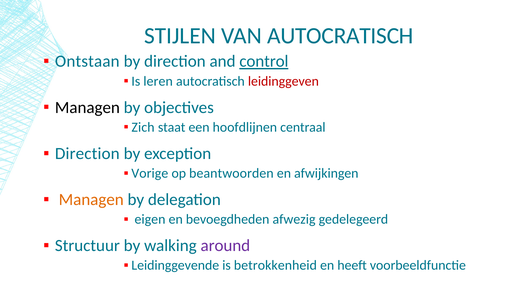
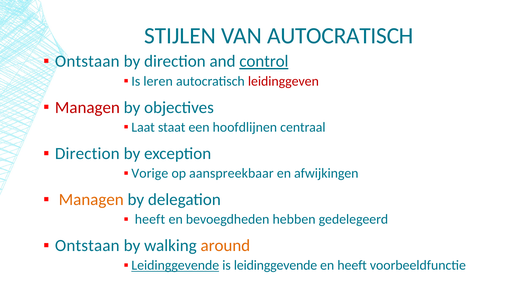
Managen colour: black -> red (87, 107)
Zich: Zich -> Laat (143, 127)
beantwoorden: beantwoorden -> aanspreekbaar (231, 173)
eigen: eigen -> heeft (150, 219)
afwezig: afwezig -> hebben (294, 219)
Structuur: Structuur -> Ontstaan (87, 245)
around colour: purple -> orange (225, 245)
Leidinggevende underline: none -> present (175, 265)
is betrokkenheid: betrokkenheid -> leidinggevende (276, 265)
